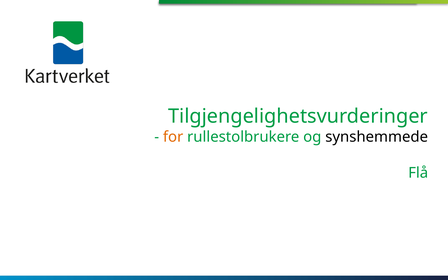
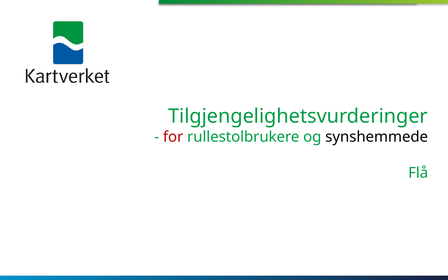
for colour: orange -> red (173, 137)
